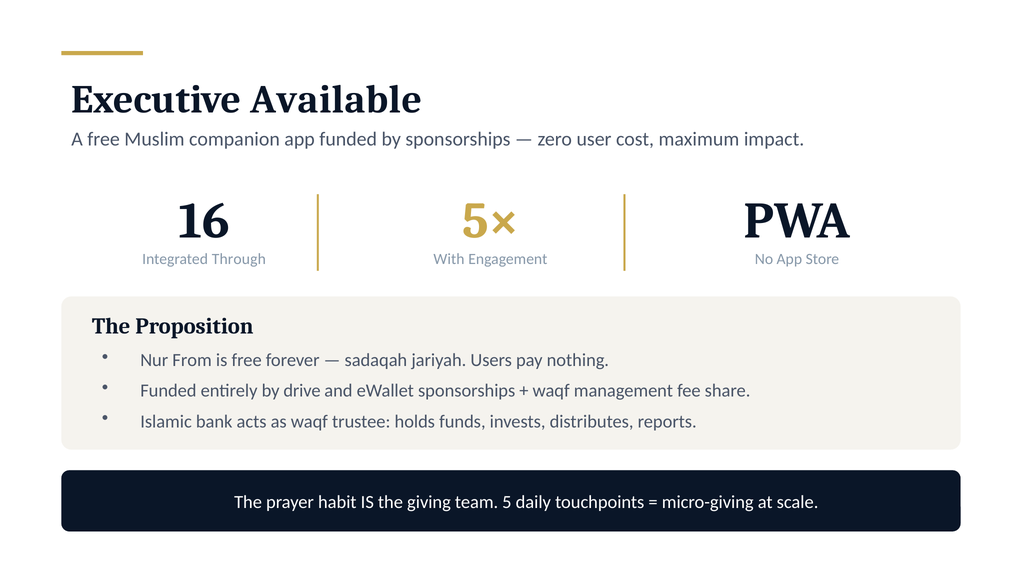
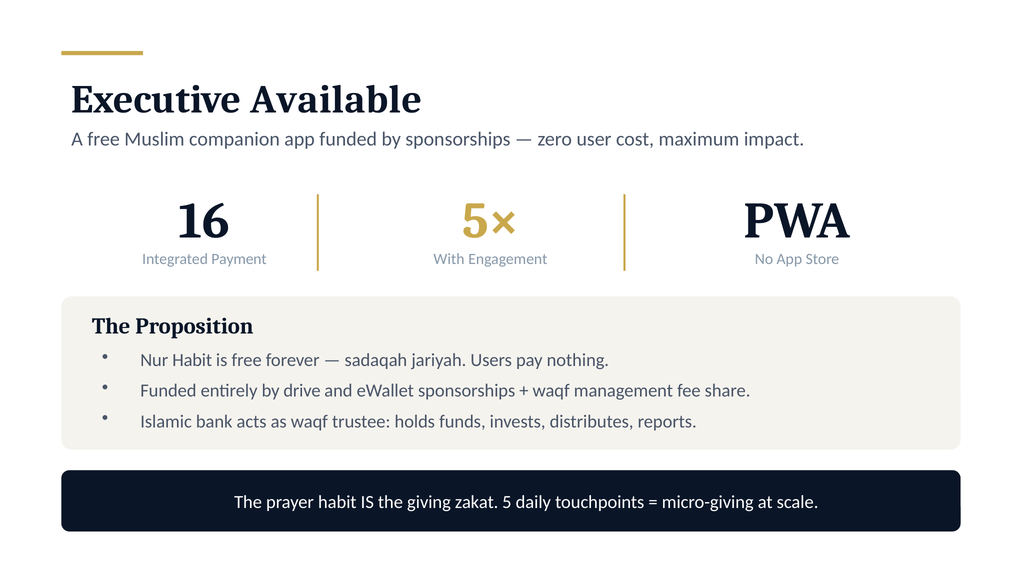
Through: Through -> Payment (239, 259)
Nur From: From -> Habit (192, 360)
team: team -> zakat (477, 502)
